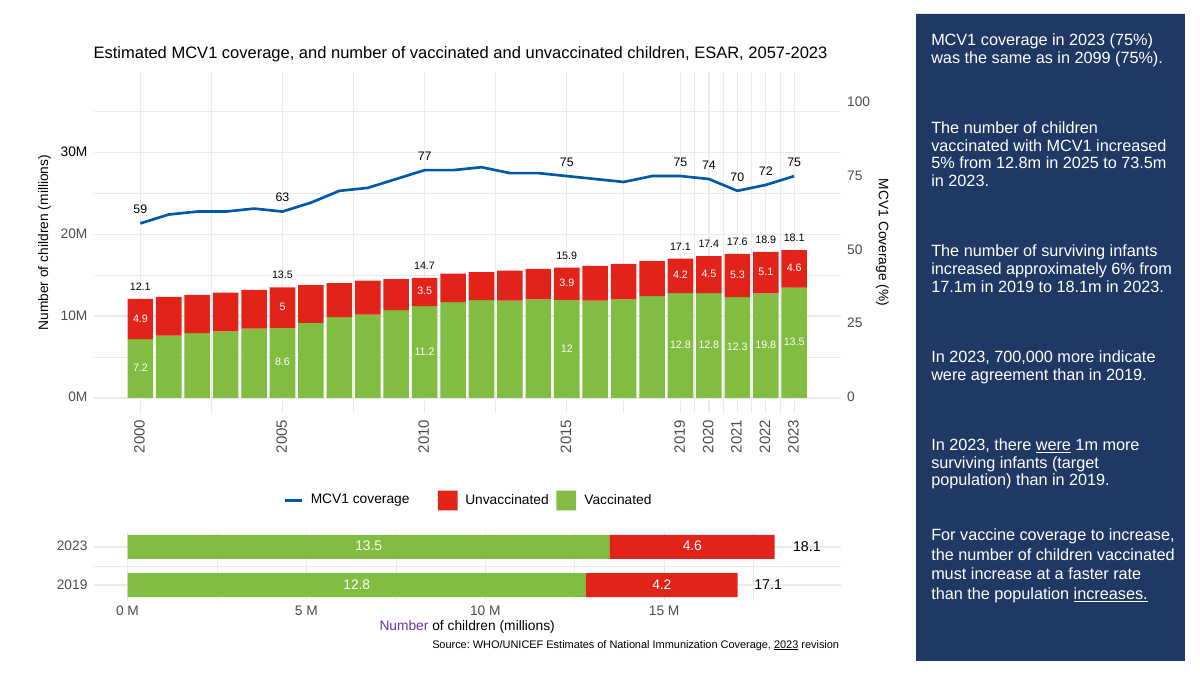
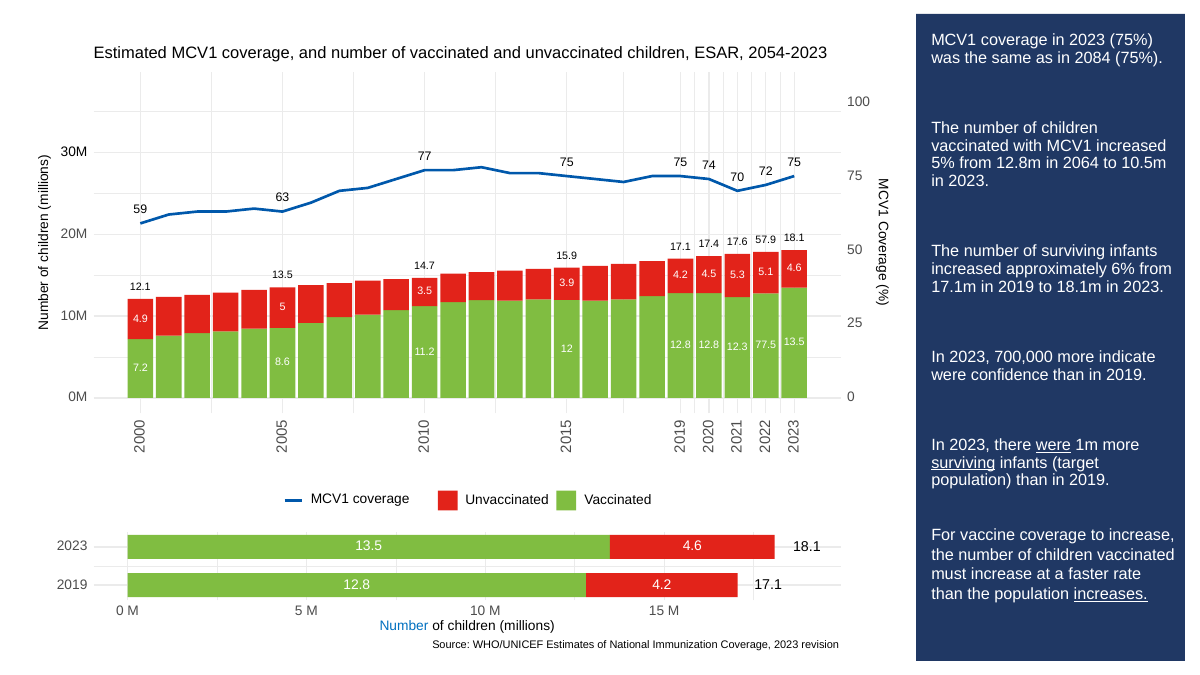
2057-2023: 2057-2023 -> 2054-2023 (788, 53)
2099: 2099 -> 2084 (1093, 58)
2025: 2025 -> 2064 (1081, 163)
73.5m: 73.5m -> 10.5m (1144, 163)
18.9: 18.9 -> 57.9 (766, 240)
19.8: 19.8 -> 77.5 (766, 345)
agreement: agreement -> confidence (1010, 375)
surviving underline: none -> present (963, 463)
Number colour: purple -> blue (404, 625)
2023 underline: present -> none (786, 644)
